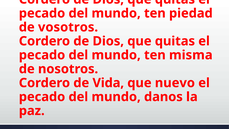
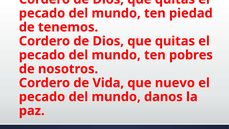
vosotros: vosotros -> tenemos (68, 27)
misma: misma -> pobres (191, 55)
